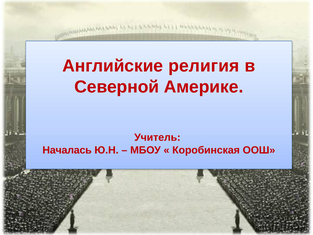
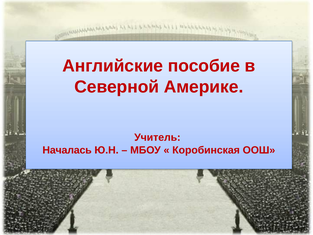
религия: религия -> пособие (204, 66)
